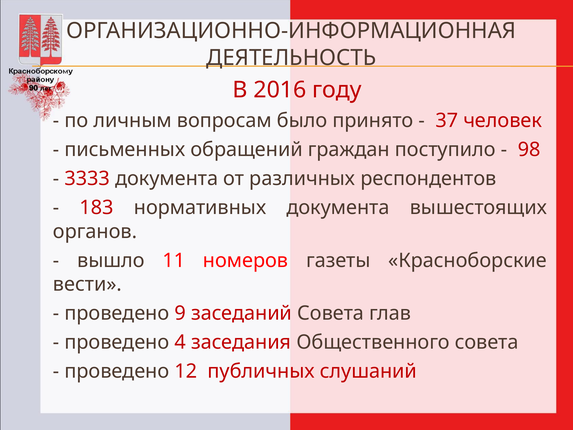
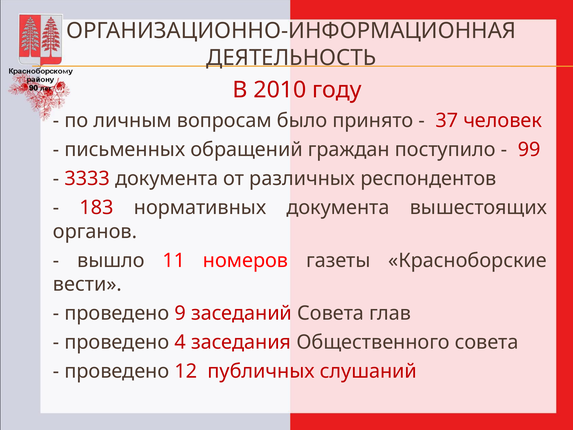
2016: 2016 -> 2010 (280, 90)
98: 98 -> 99 (529, 150)
